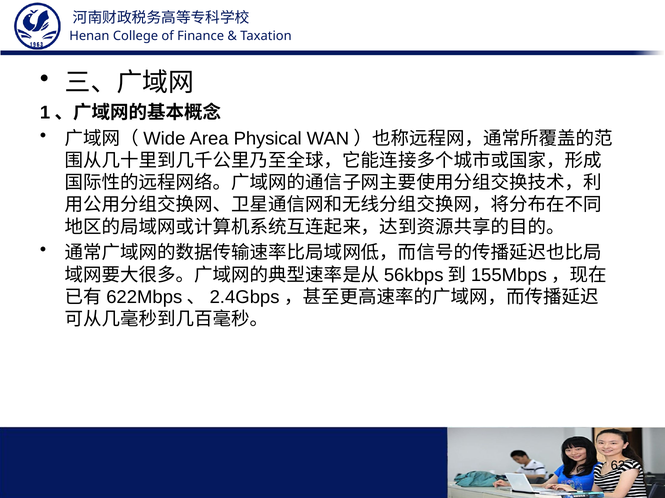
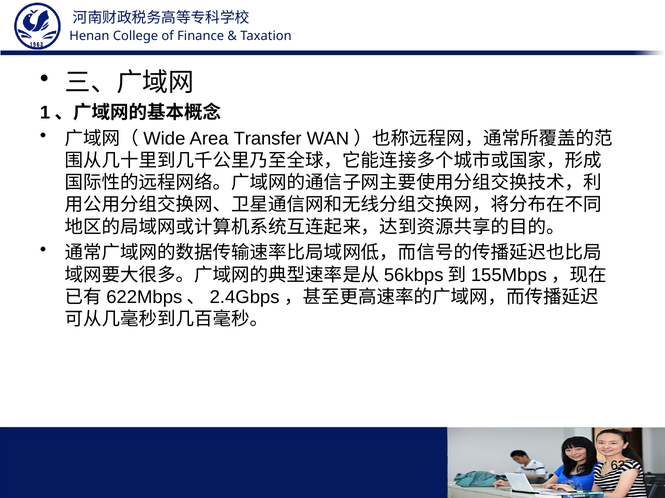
Physical: Physical -> Transfer (268, 139)
